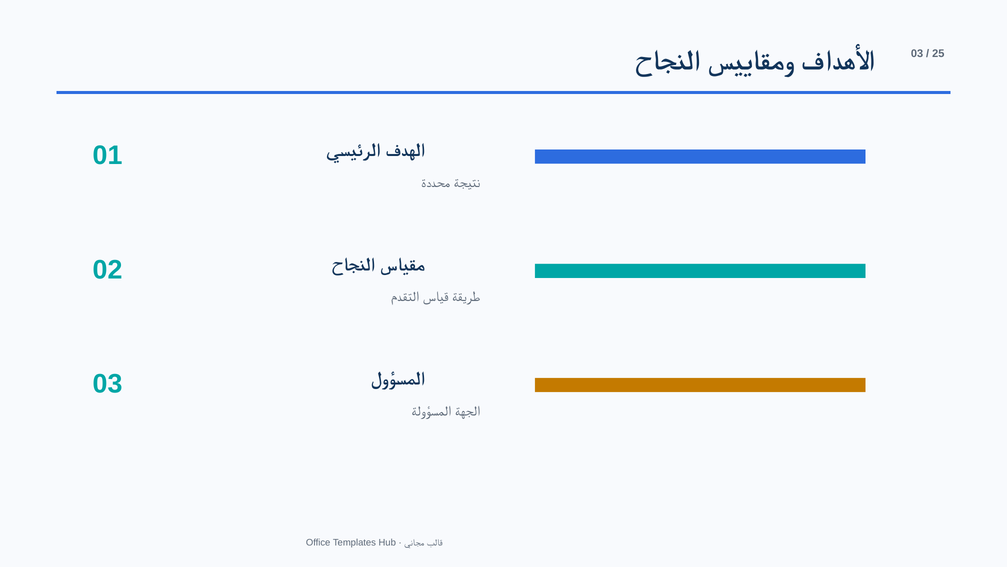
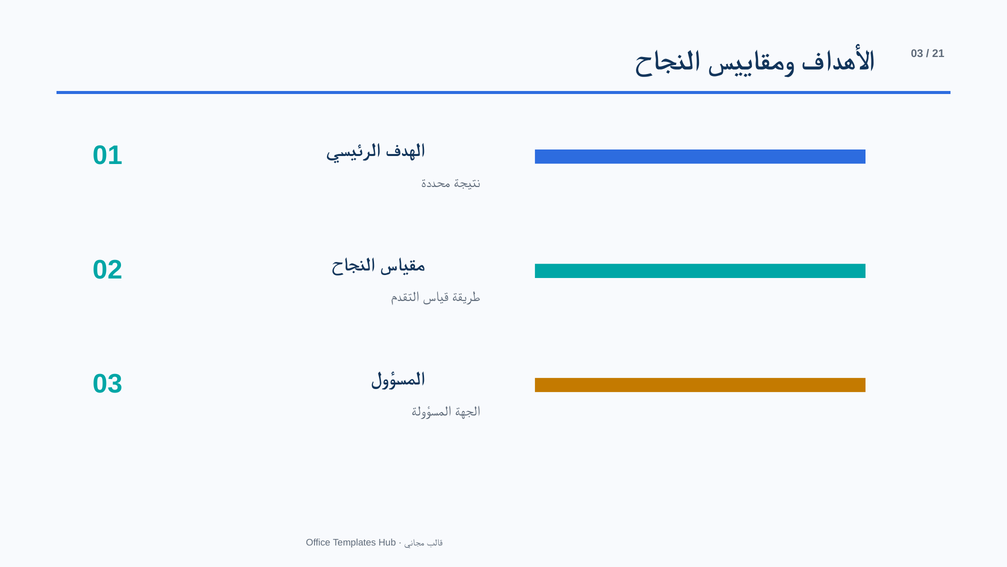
25: 25 -> 21 (938, 54)
